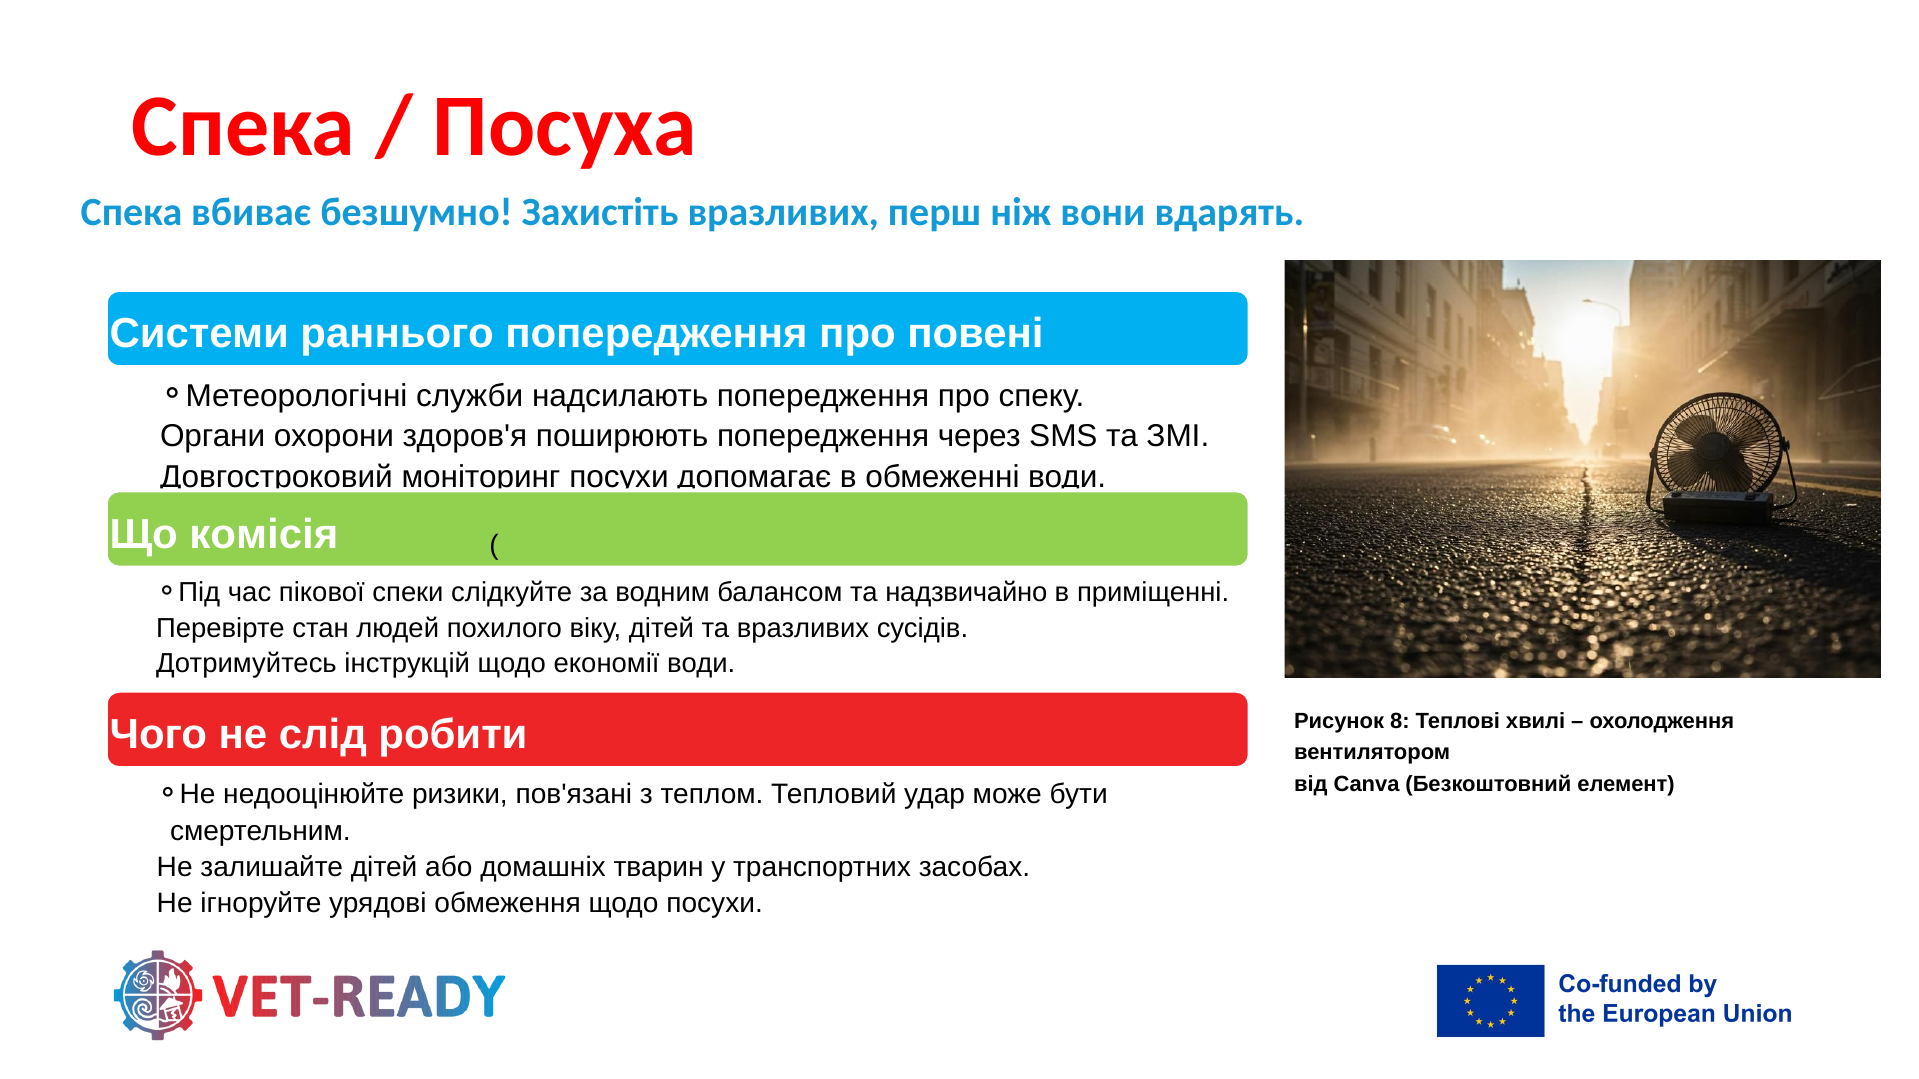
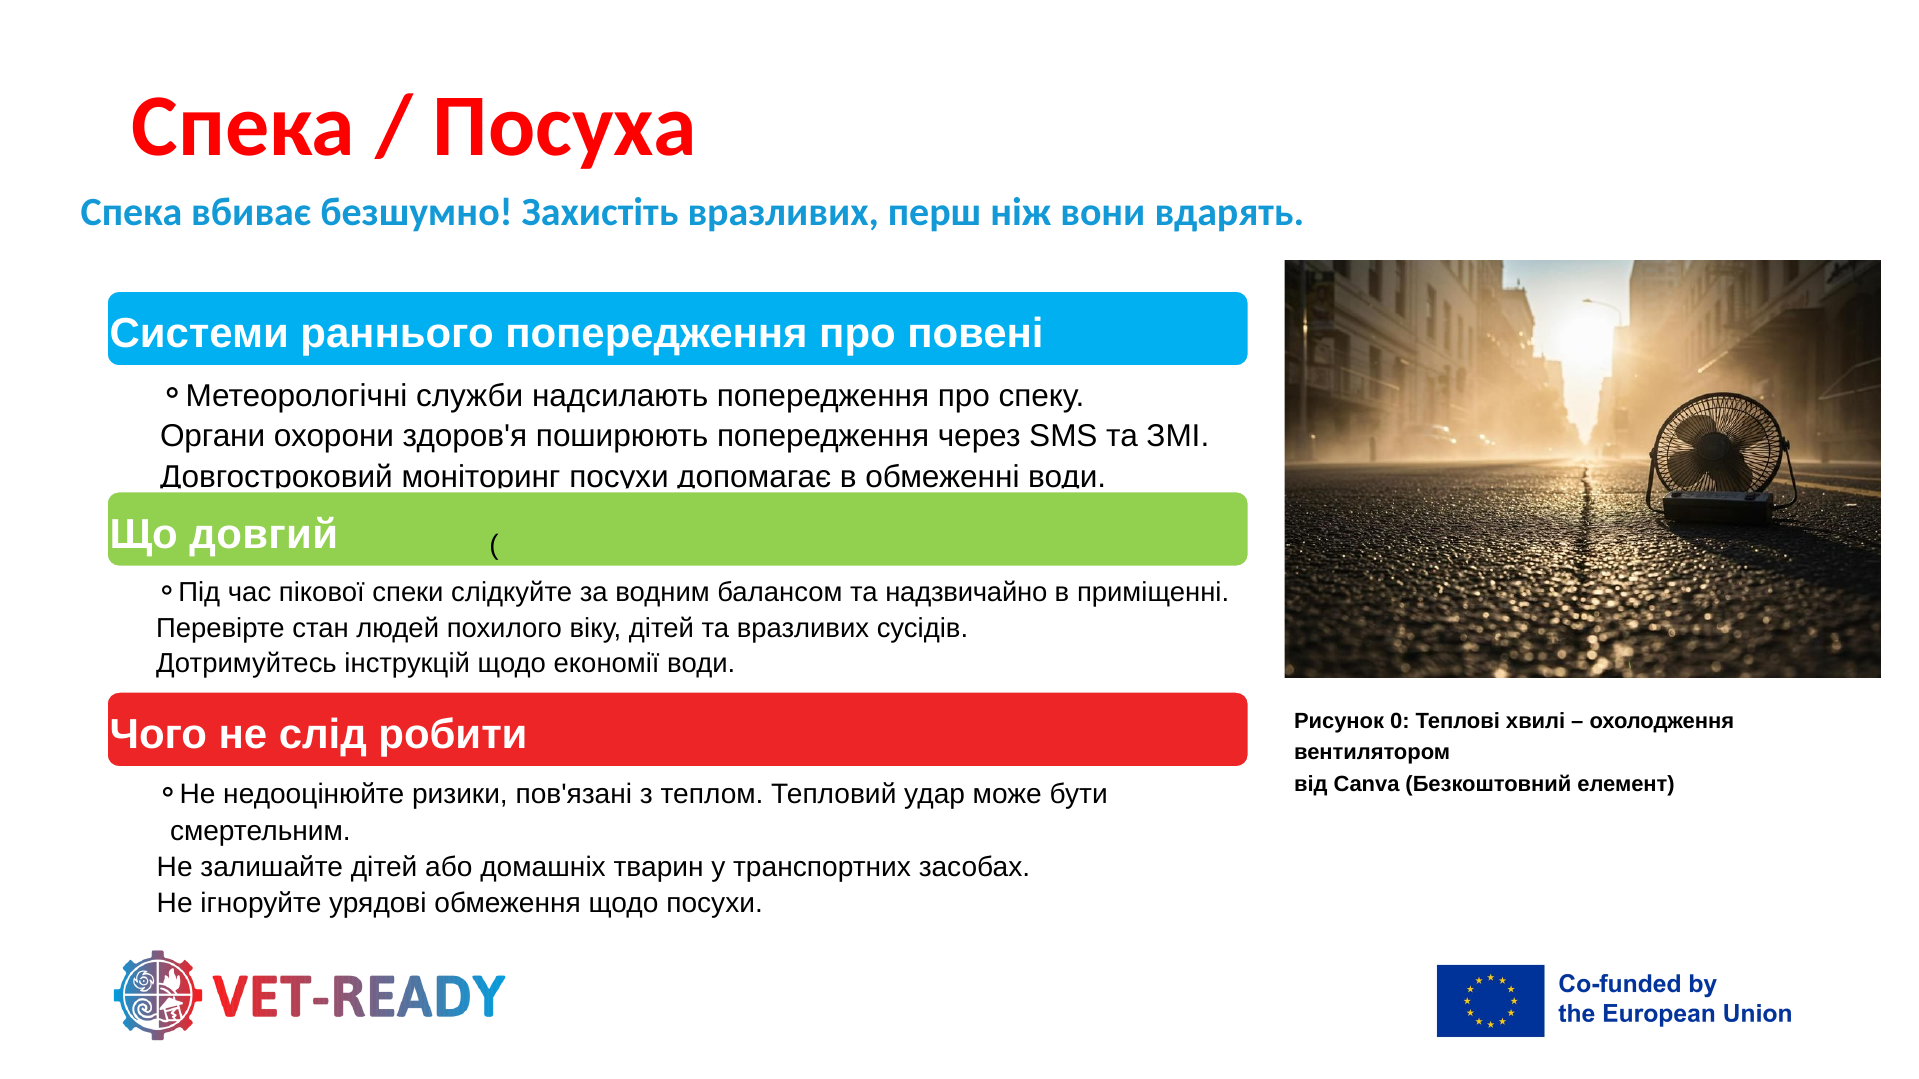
комісія: комісія -> довгий (264, 535)
8: 8 -> 0 (1400, 721)
